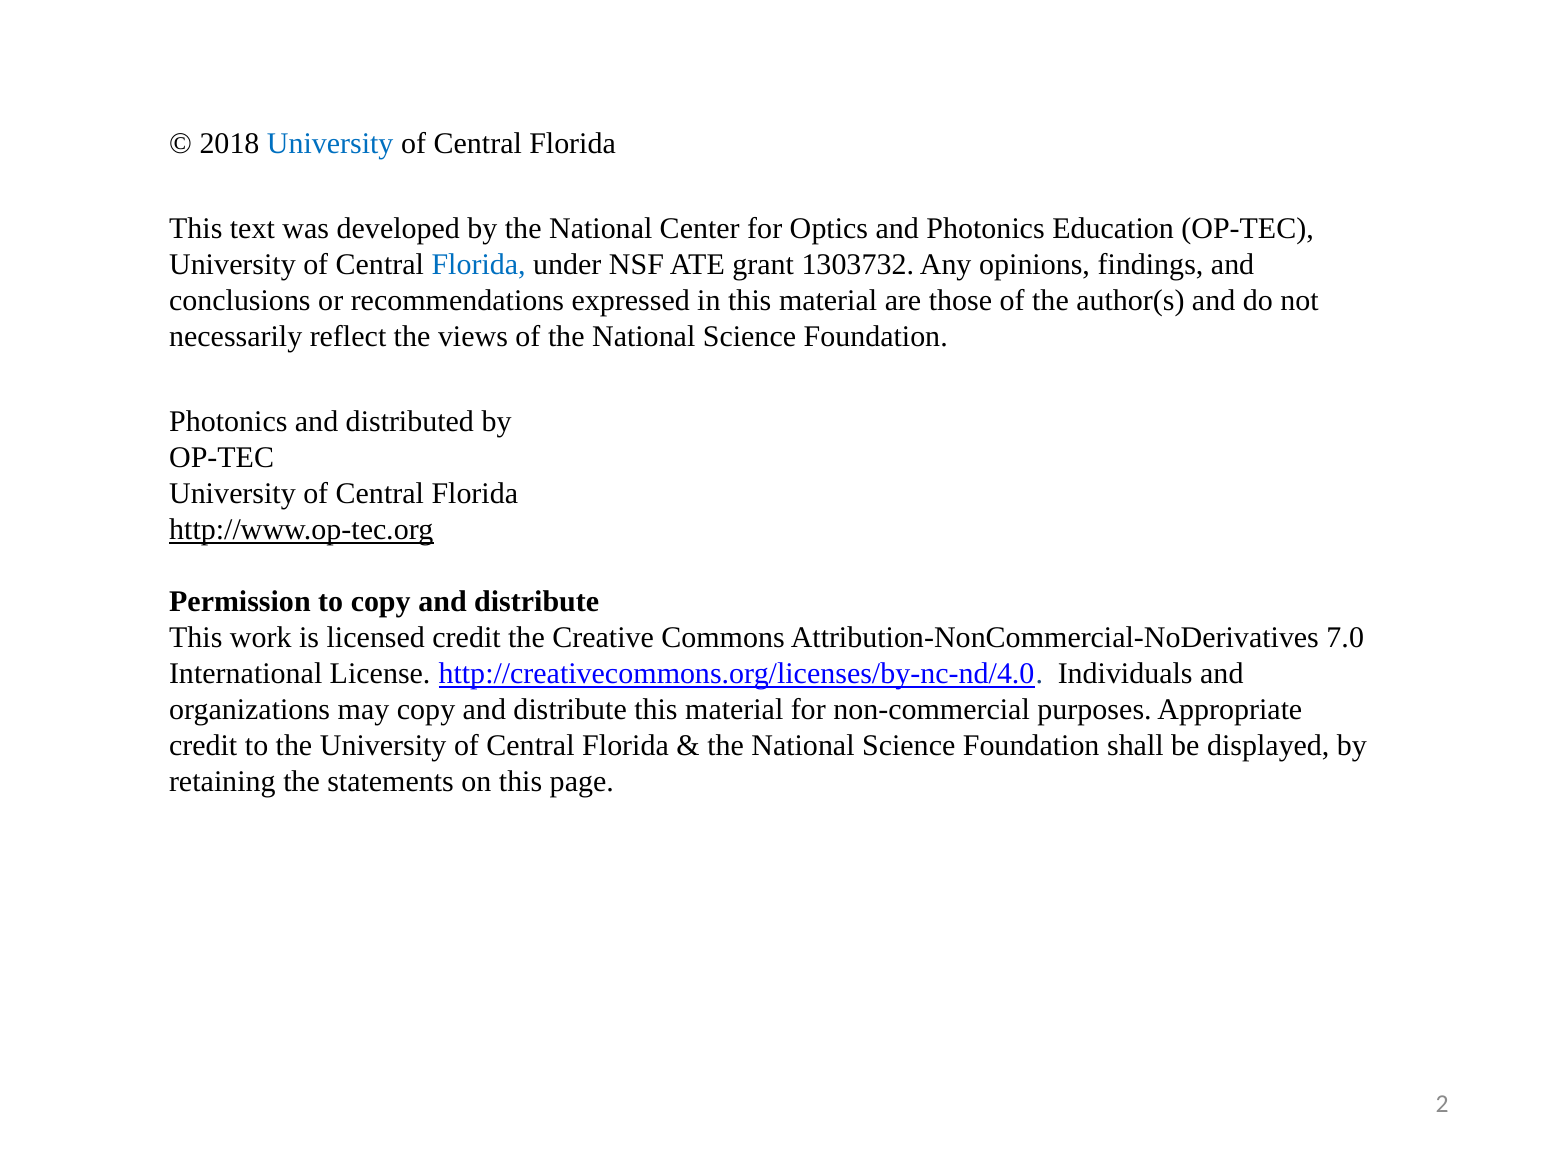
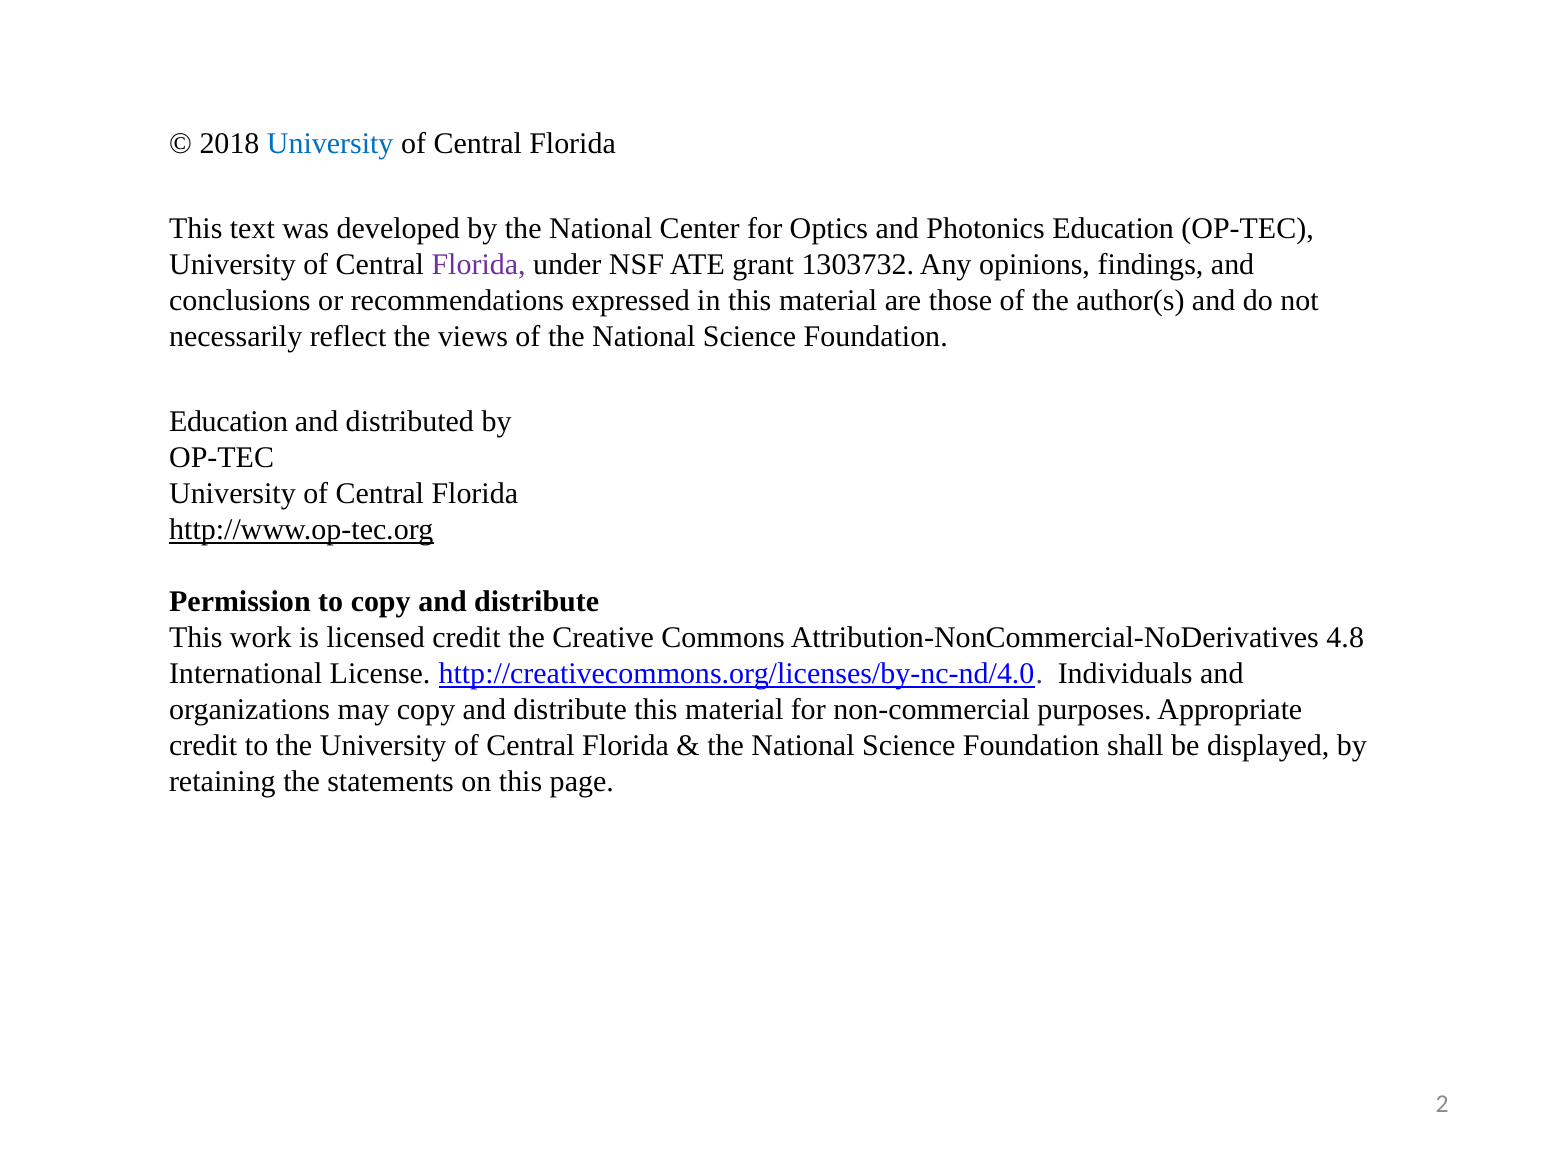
Florida colour: blue -> purple (479, 265)
Photonics: Photonics -> Education (229, 421)
7.0: 7.0 -> 4.8 (1345, 637)
